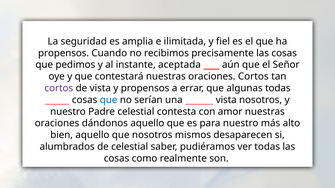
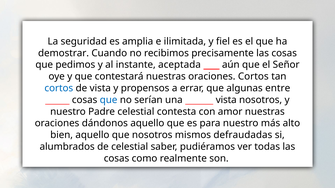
propensos: propensos -> demostrar (64, 53)
cortos colour: purple -> blue (59, 88)
algunas todas: todas -> entre (278, 88)
desaparecen: desaparecen -> defraudadas (243, 135)
